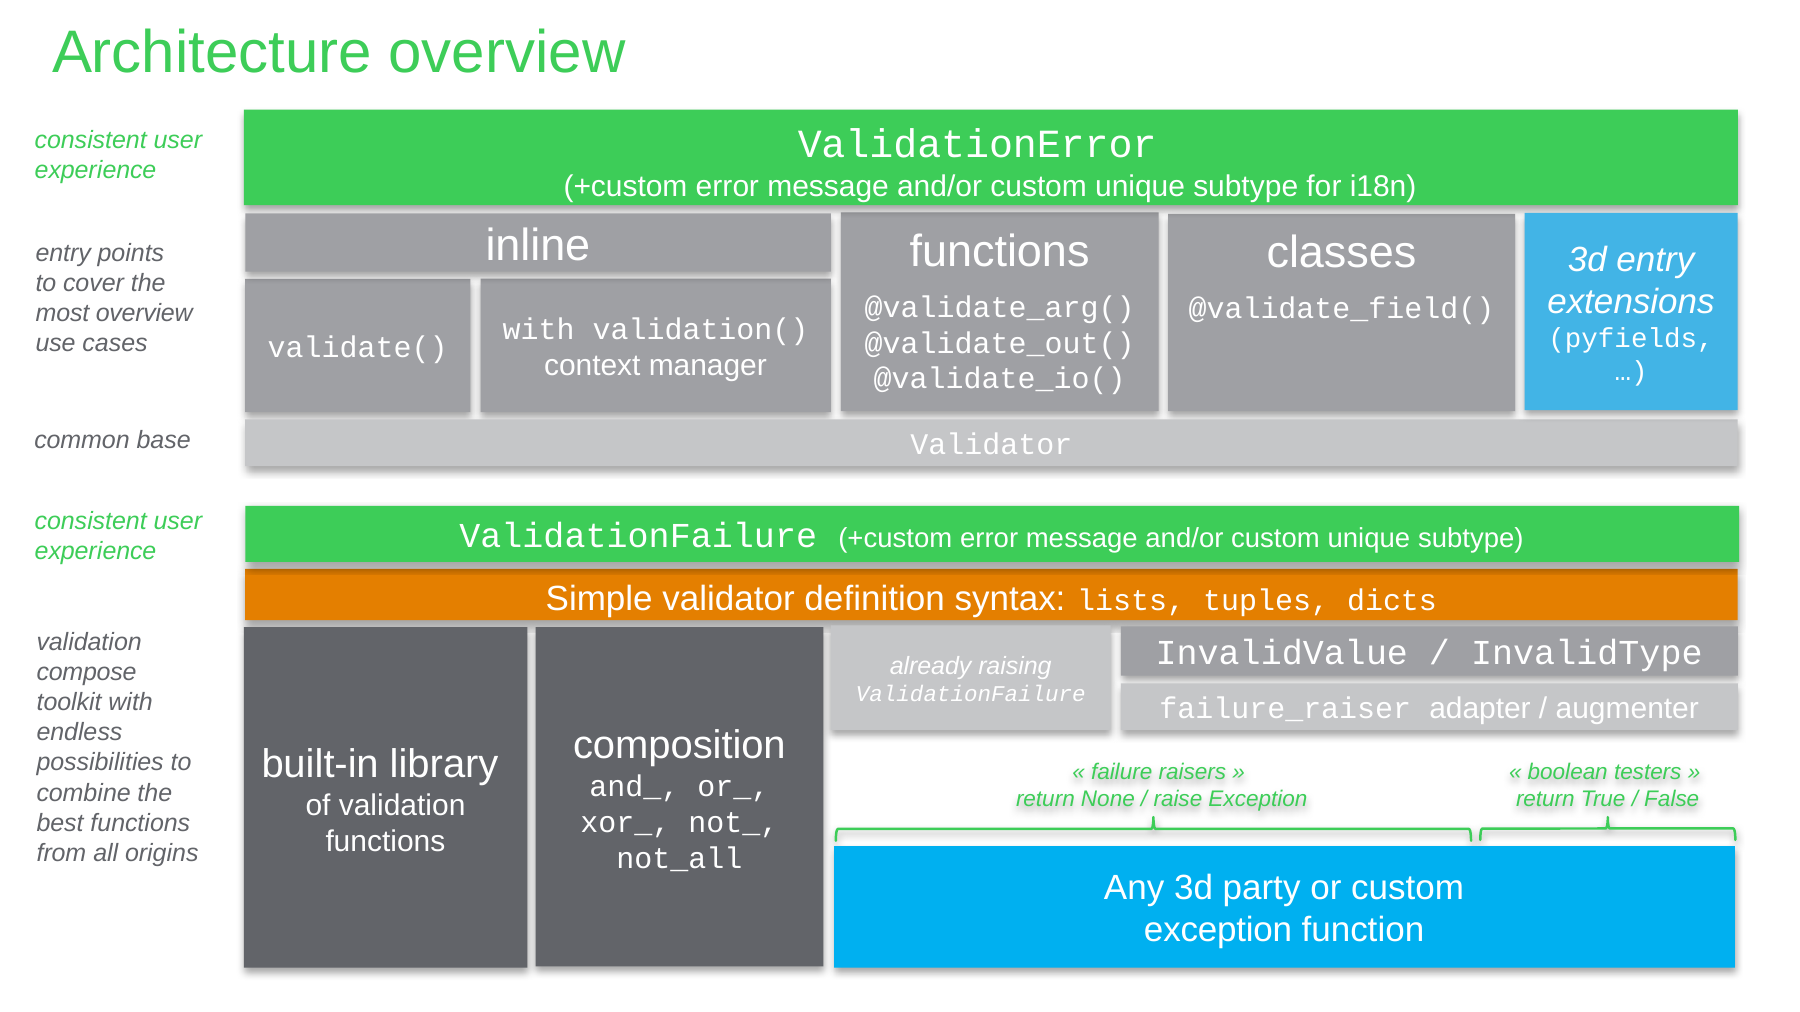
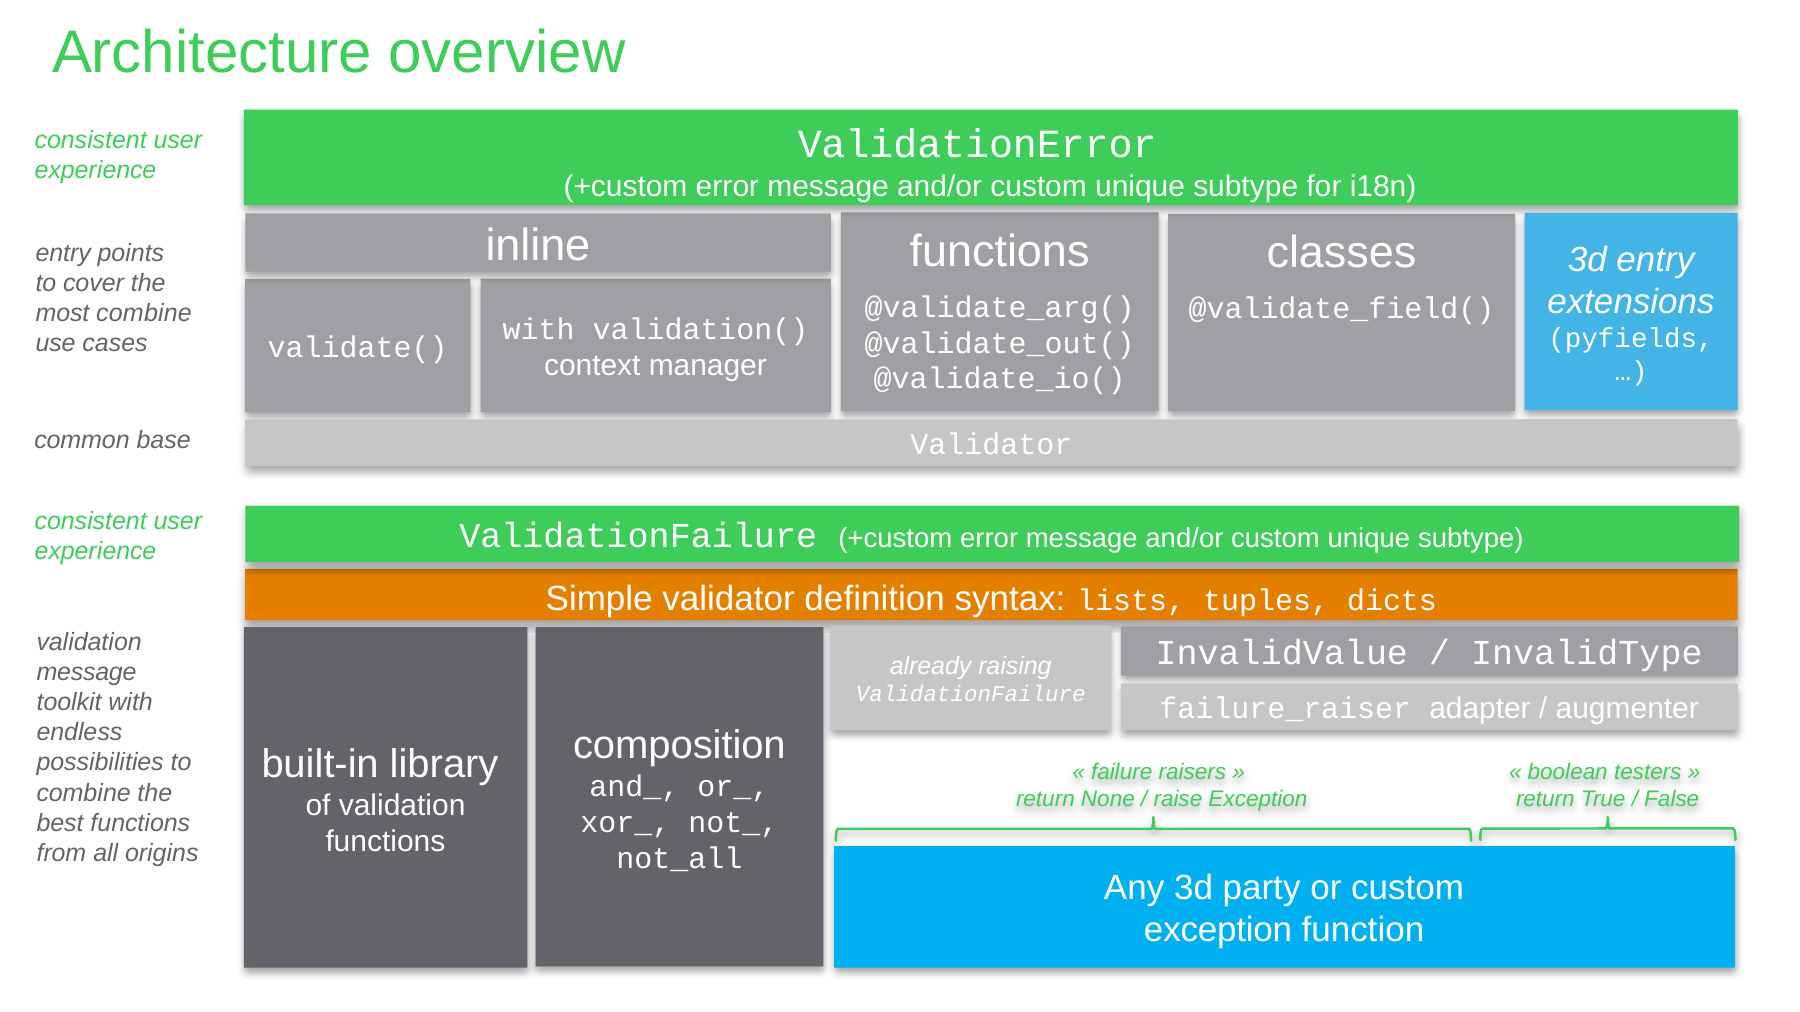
most overview: overview -> combine (144, 313)
compose: compose -> message (87, 673)
